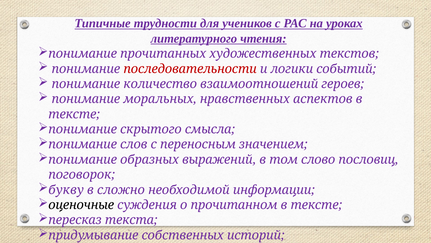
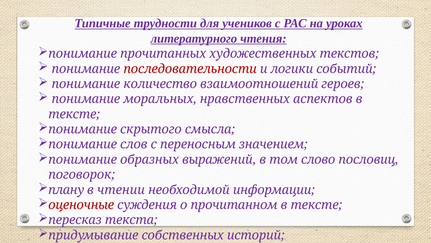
букву: букву -> плану (66, 189)
в сложно: сложно -> чтении (121, 189)
оценочные colour: black -> red (81, 205)
